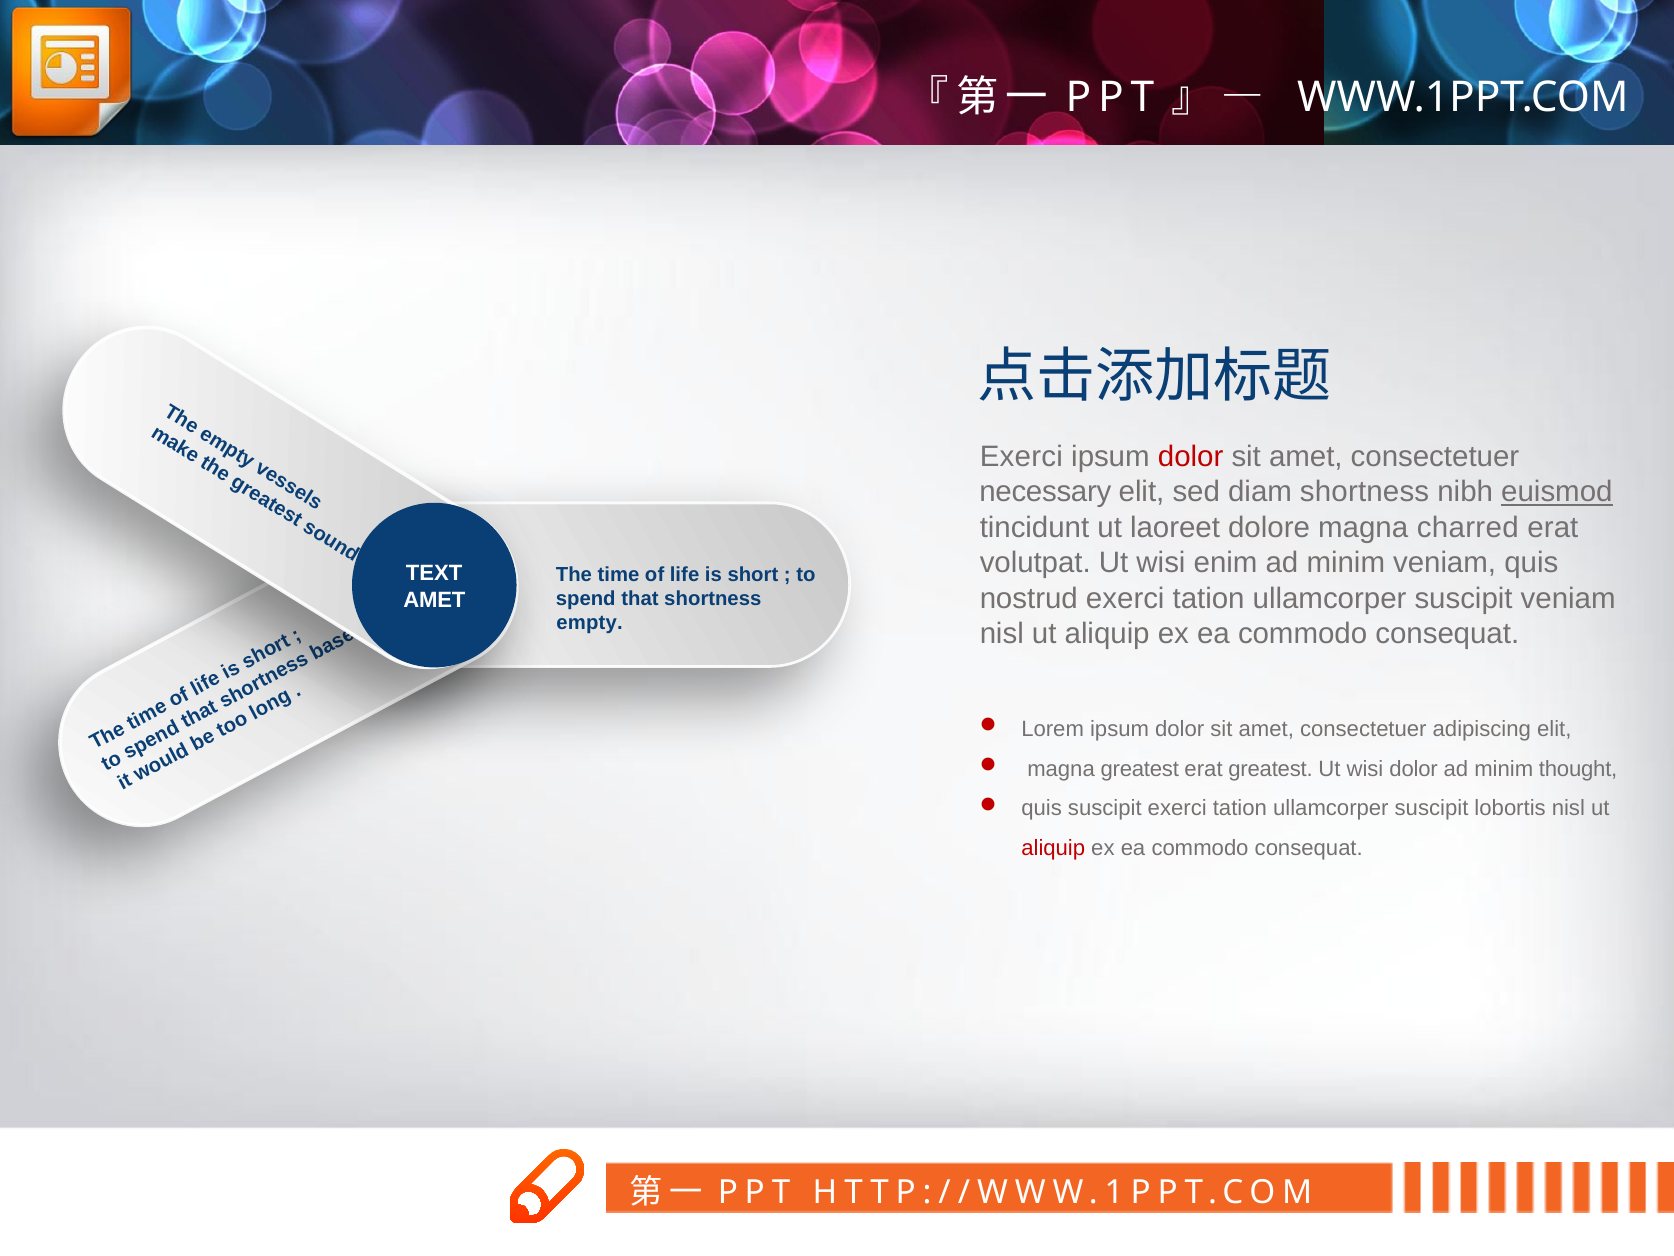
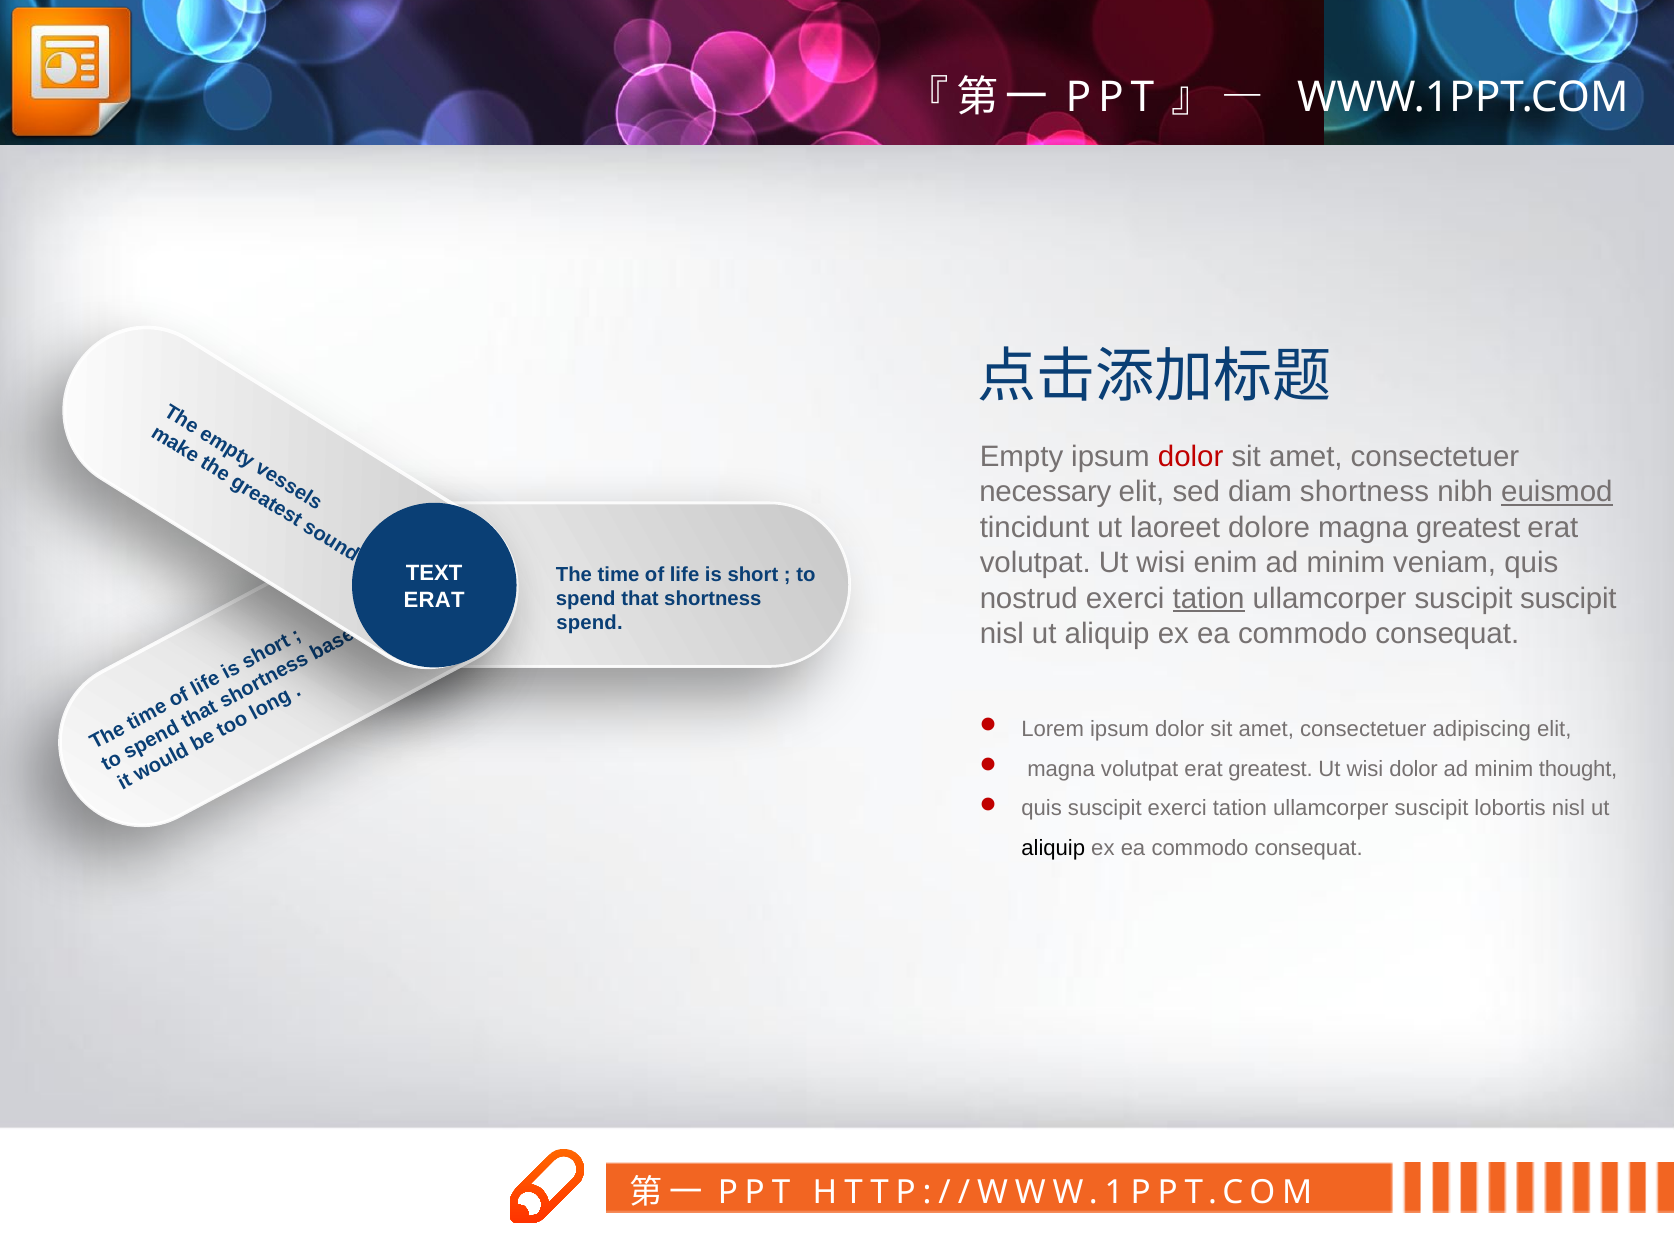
Exerci: Exerci -> Empty (1022, 456)
magna charred: charred -> greatest (1468, 527)
tation underline: none -> present (1209, 598)
suscipit veniam: veniam -> suscipit (1568, 598)
AMET: AMET -> ERAT (434, 600)
empty: empty -> spend (589, 623)
magna greatest: greatest -> volutpat (1140, 768)
aliquip colour: red -> black (1053, 848)
